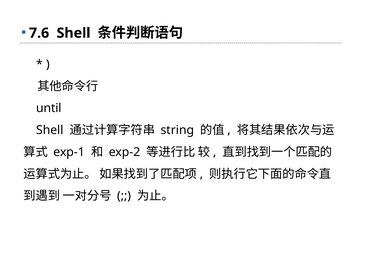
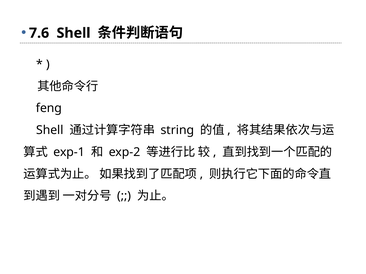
until: until -> feng (49, 108)
